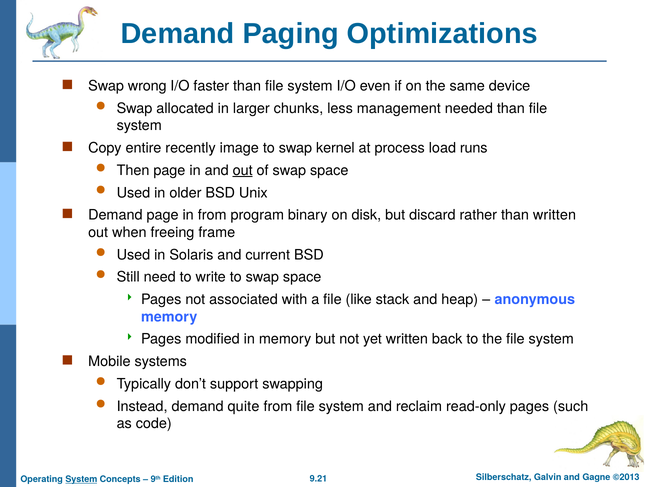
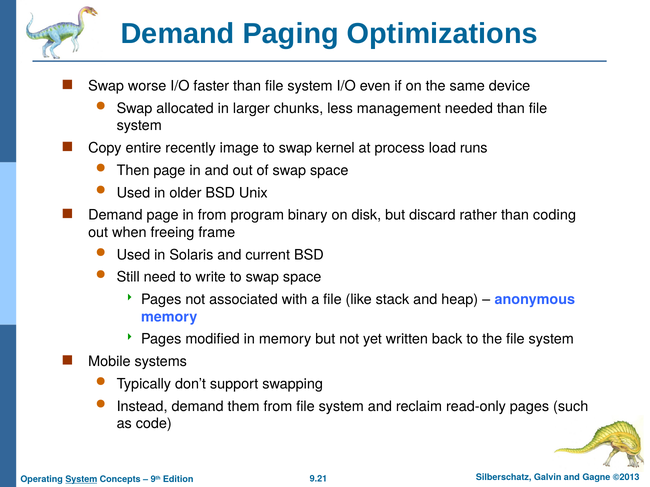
wrong: wrong -> worse (147, 86)
out underline: present -> none (243, 171)
than written: written -> coding (555, 215)
quite: quite -> them (244, 407)
